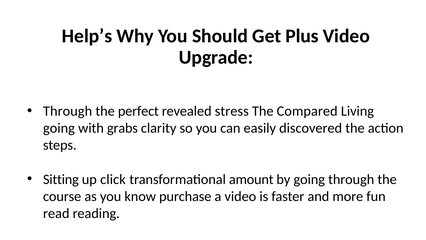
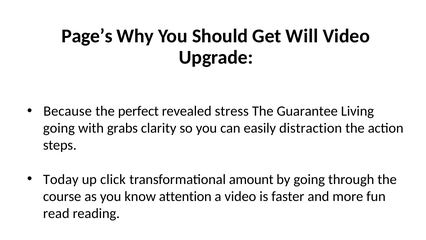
Help’s: Help’s -> Page’s (87, 36)
Plus: Plus -> Will (302, 36)
Through: Through -> Because (68, 111)
Compared: Compared -> Guarantee (307, 111)
discovered: discovered -> distraction (311, 128)
Sitting: Sitting -> Today (61, 179)
purchase: purchase -> attention (185, 196)
